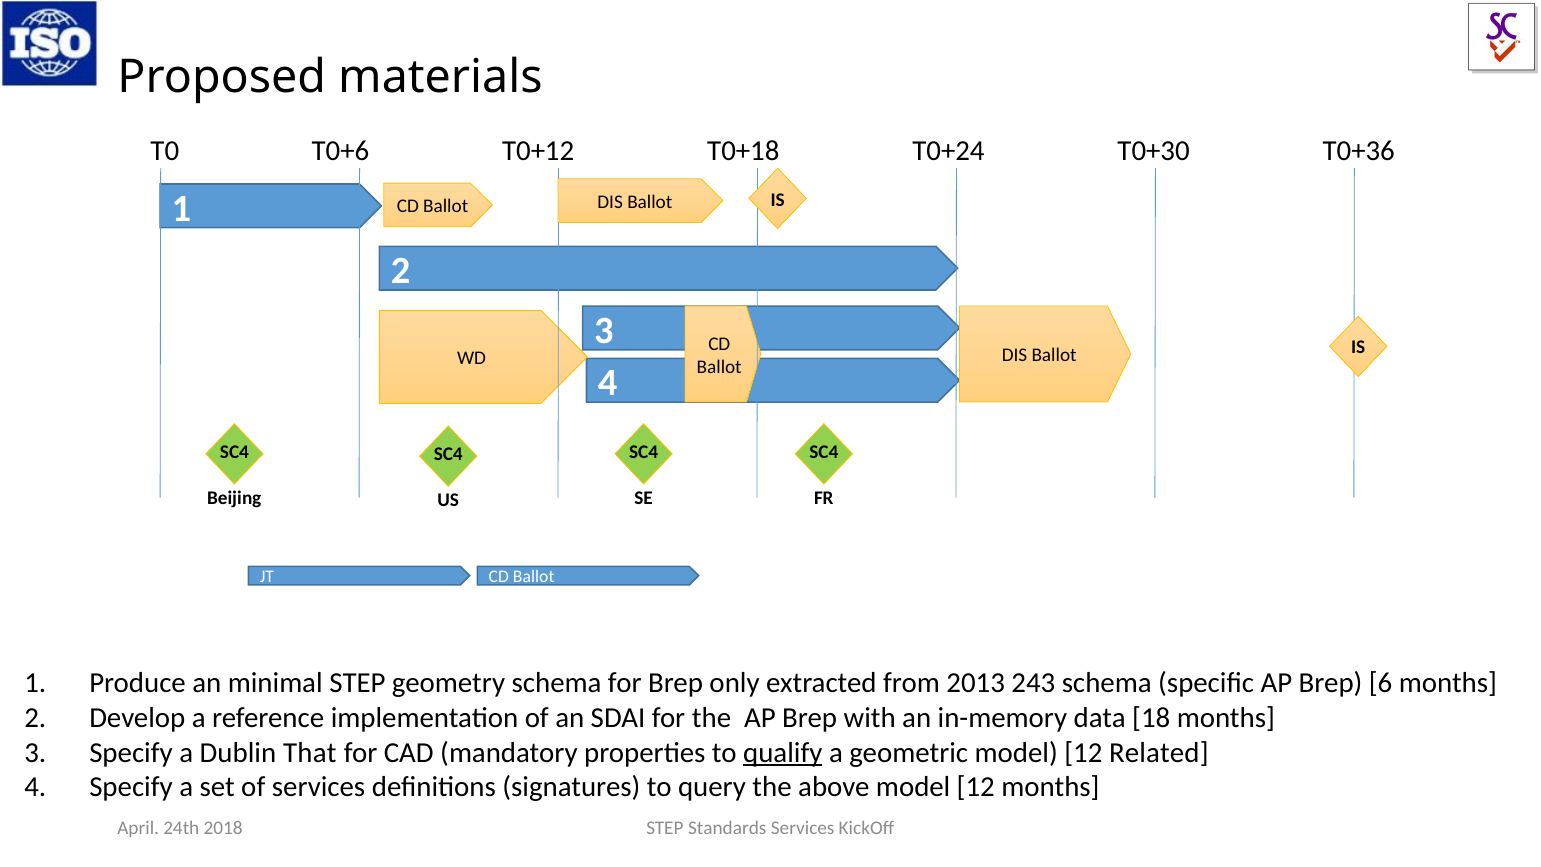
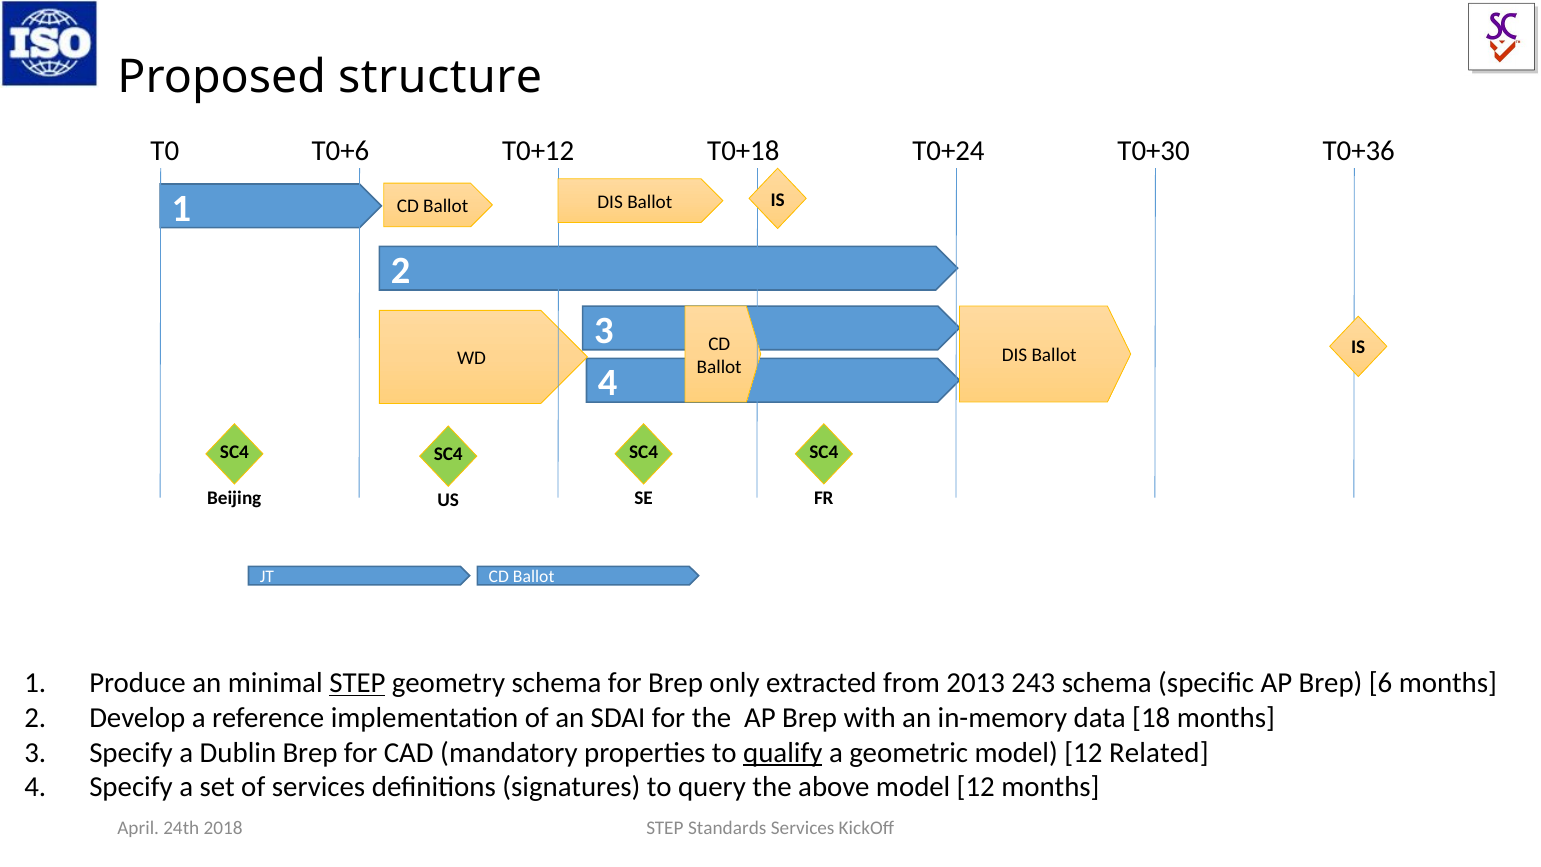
materials: materials -> structure (440, 77)
STEP underline: none -> present (357, 683)
Dublin That: That -> Brep (310, 752)
